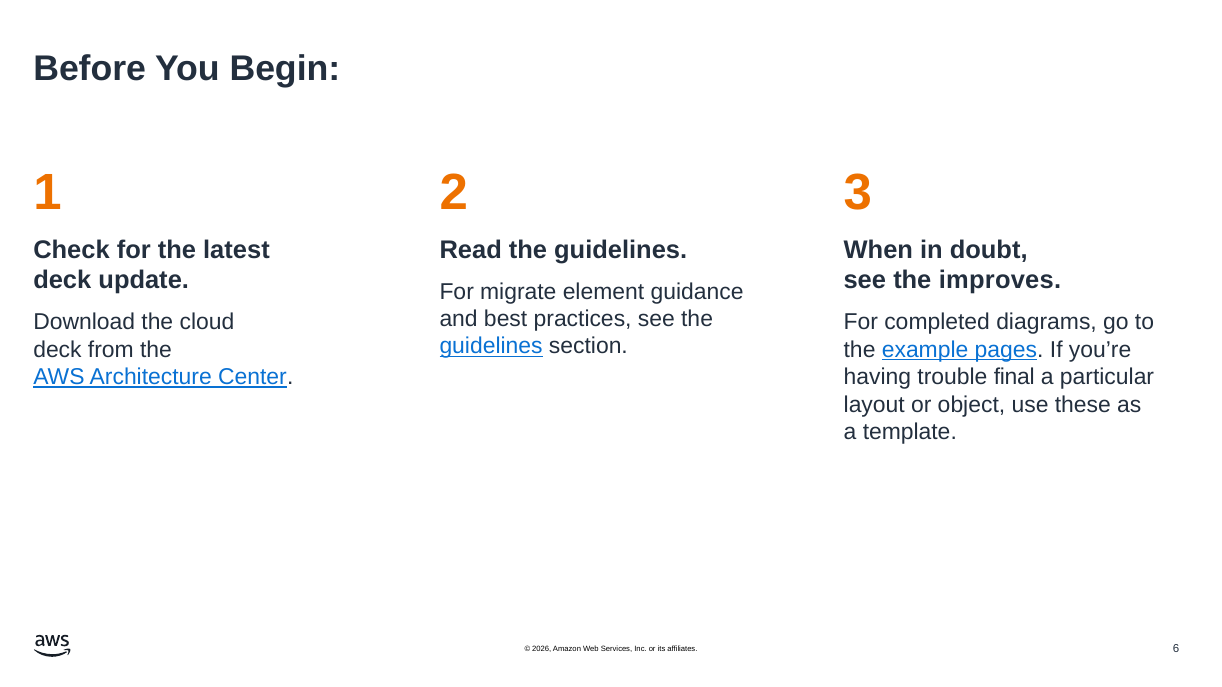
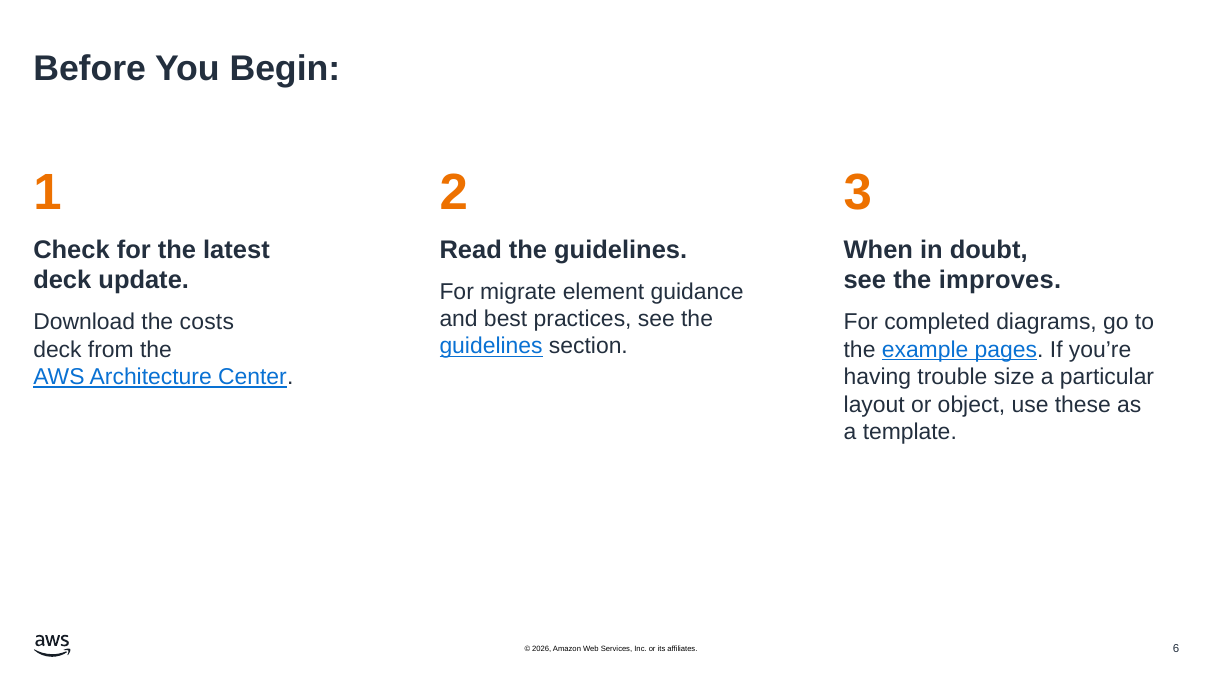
cloud: cloud -> costs (207, 322)
final: final -> size (1014, 377)
